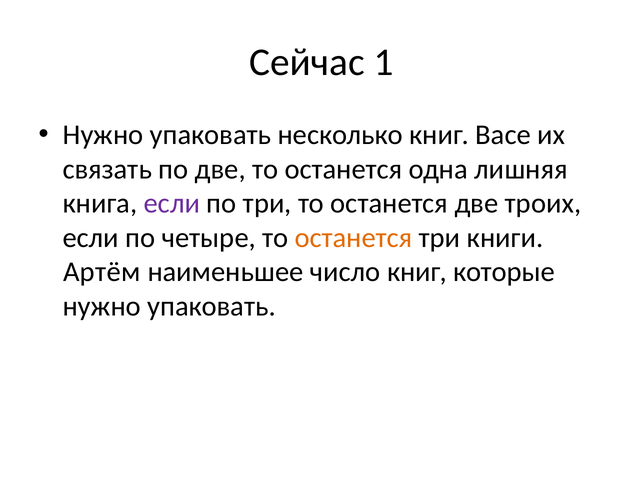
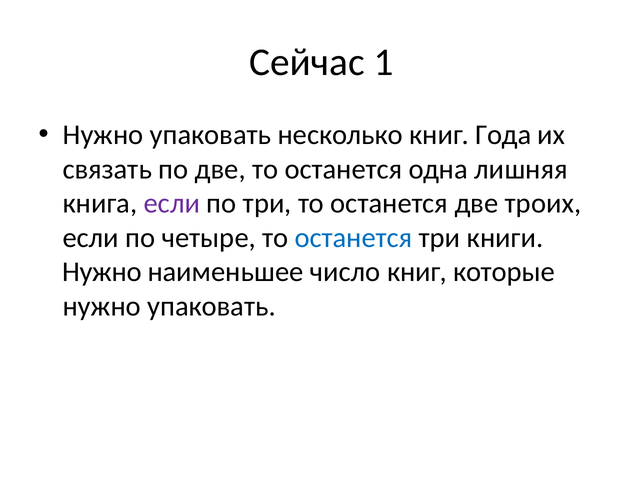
Васе: Васе -> Года (503, 135)
останется colour: orange -> blue (353, 238)
Артём: Артём -> Нужно (102, 272)
